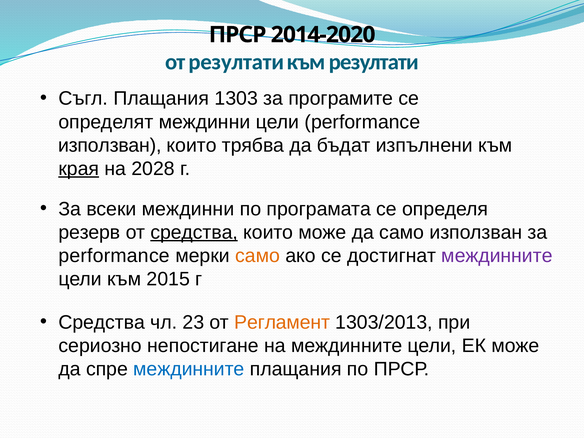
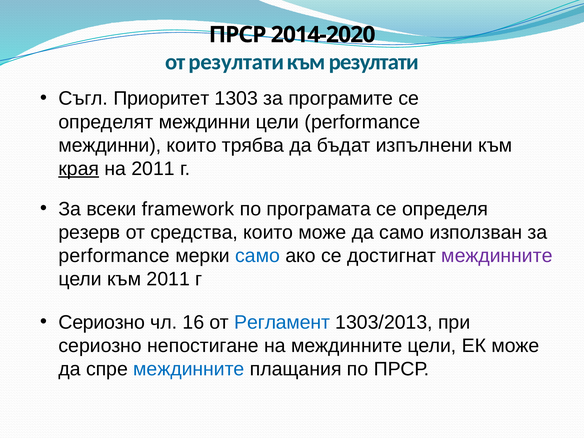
Съгл Плащания: Плащания -> Приоритет (161, 99)
използван: използван -> междинни (110, 145)
на 2028: 2028 -> 2011 (153, 169)
всеки междинни: междинни -> framework (188, 209)
средства underline: present -> none (194, 232)
само colour: orange -> blue (258, 256)
към 2015: 2015 -> 2011 (168, 279)
Средства: Средства -> Сериозно (102, 322)
23: 23 -> 16 (193, 322)
Регламент colour: orange -> blue (282, 322)
